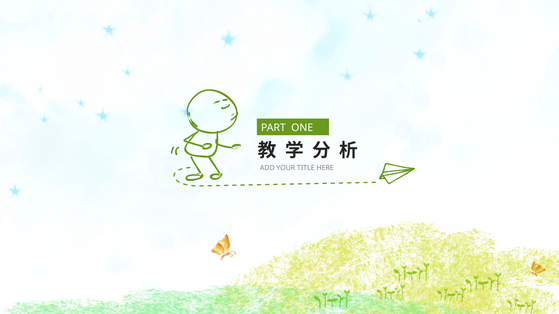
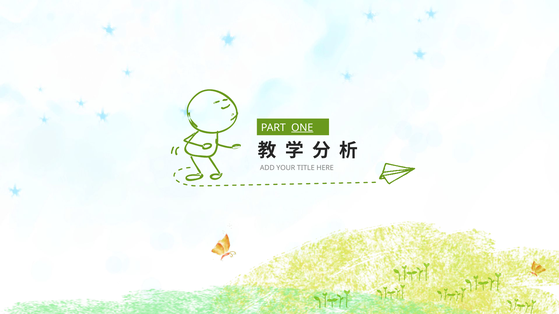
ONE underline: none -> present (302, 128)
